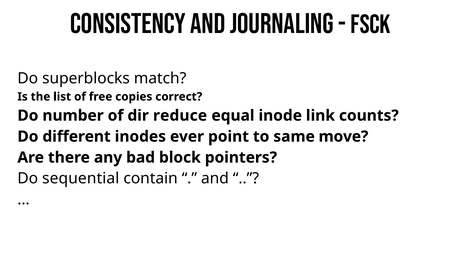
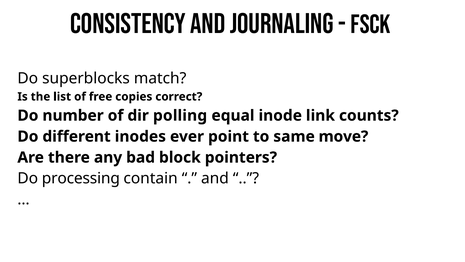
reduce: reduce -> polling (180, 115)
sequential: sequential -> processing (81, 178)
